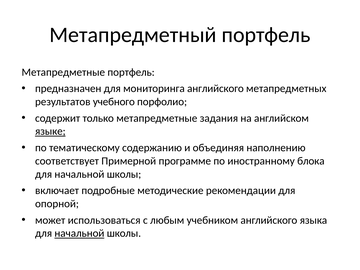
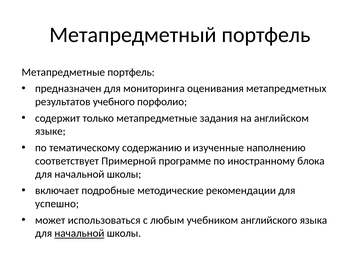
мониторинга английского: английского -> оценивания (215, 89)
языке underline: present -> none (50, 131)
объединяя: объединяя -> изученные (218, 148)
опорной: опорной -> успешно (57, 204)
